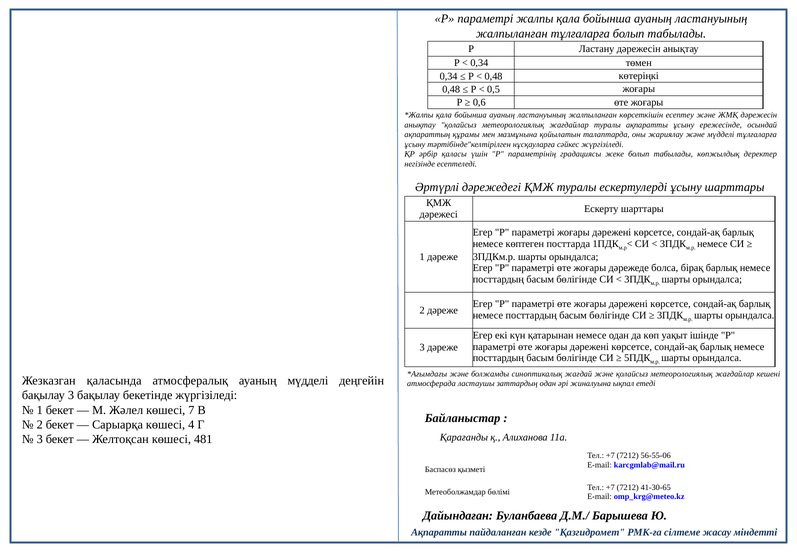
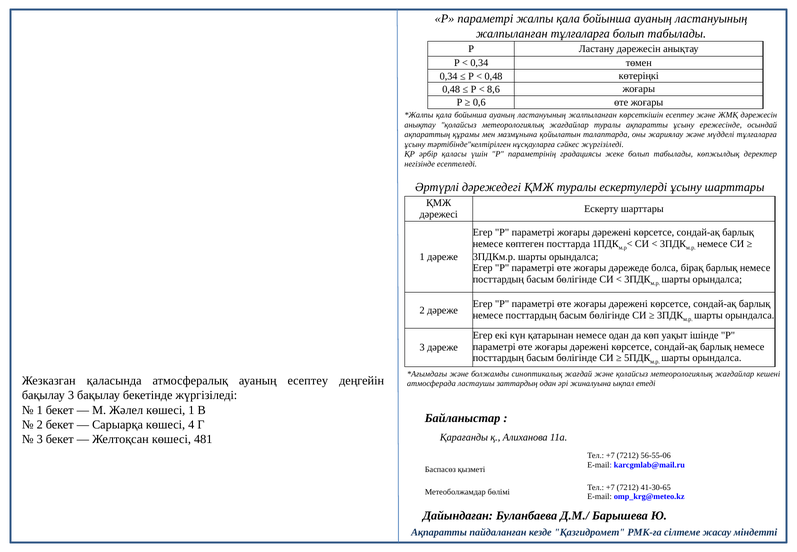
0,5: 0,5 -> 8,6 (494, 89)
ауаның мүдделі: мүдделі -> есептеу (308, 380)
көшесі 7: 7 -> 1 (191, 410)
